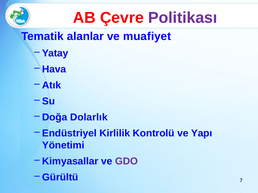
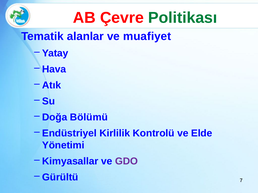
Politikası colour: purple -> green (183, 18)
Dolarlık: Dolarlık -> Bölümü (89, 118)
Yapı: Yapı -> Elde (202, 134)
